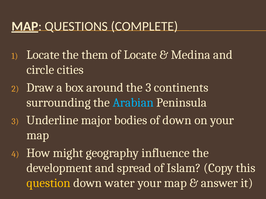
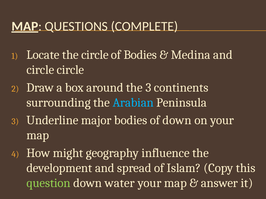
the them: them -> circle (95, 55)
of Locate: Locate -> Bodies (140, 55)
circle cities: cities -> circle (70, 70)
question colour: yellow -> light green (49, 183)
